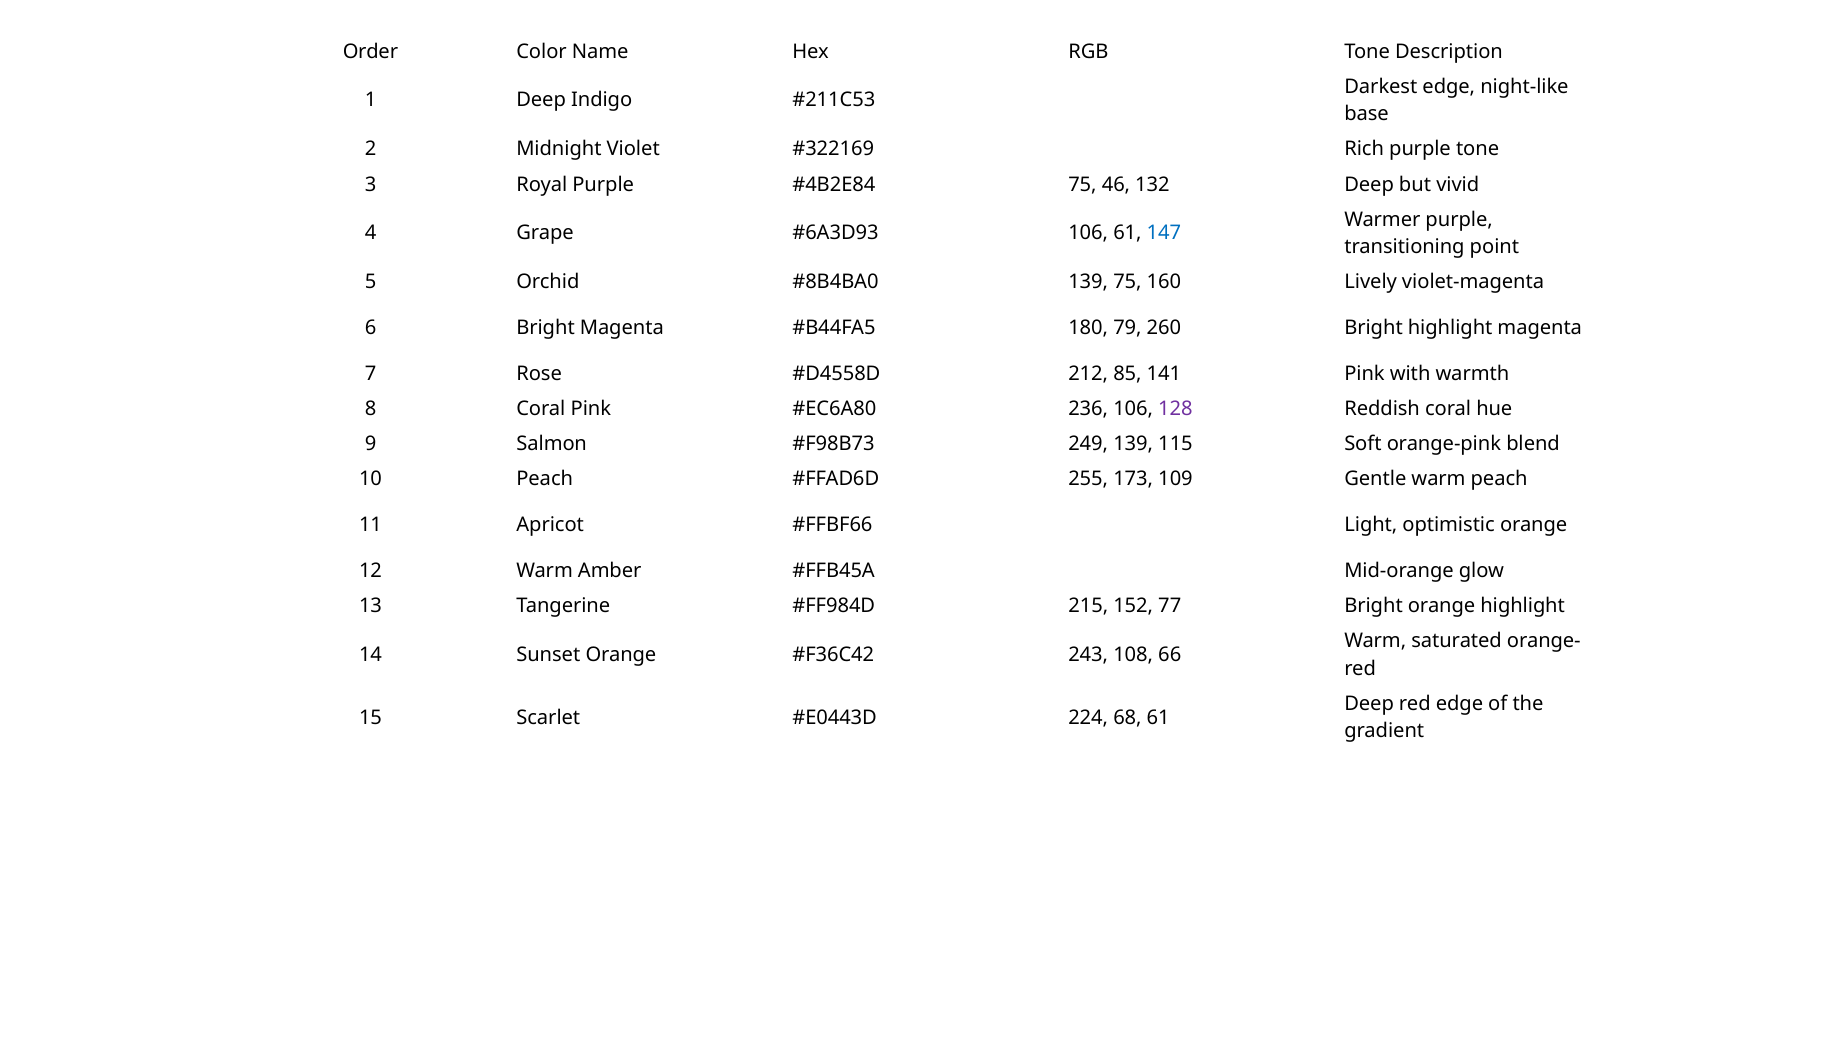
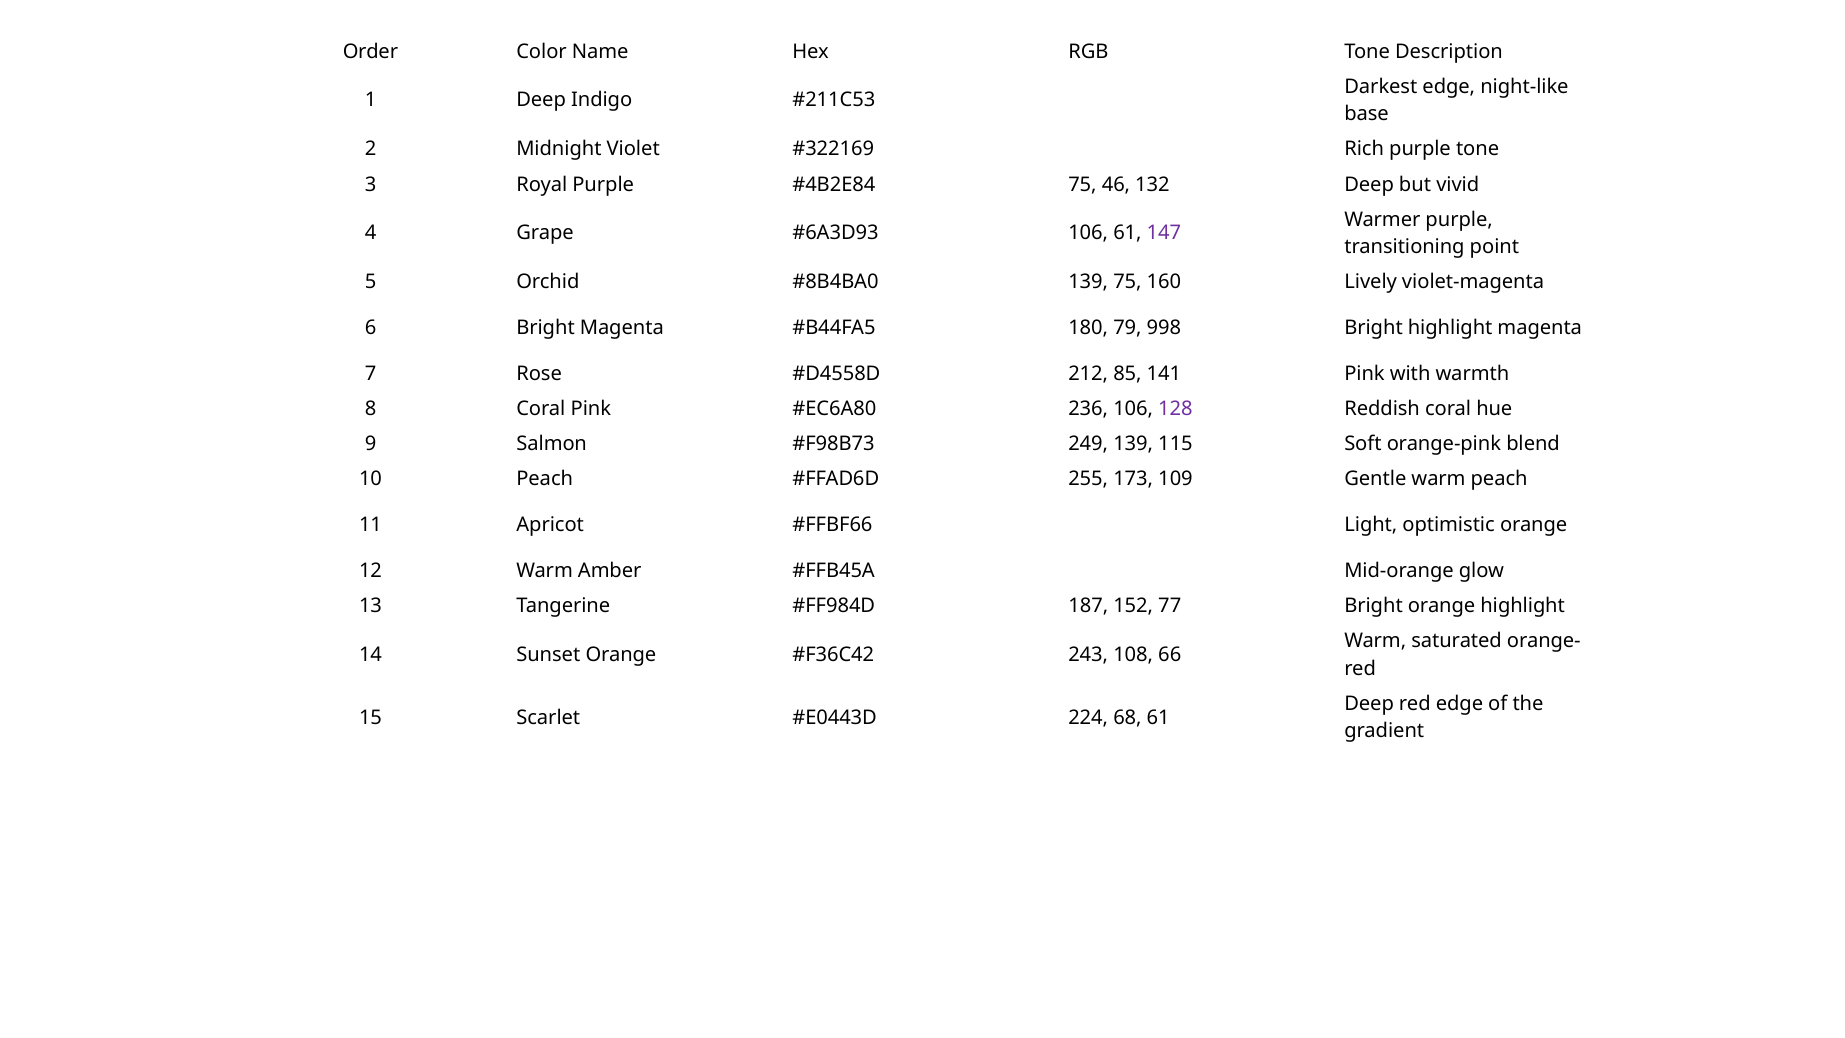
147 colour: blue -> purple (1164, 233)
260: 260 -> 998 (1164, 328)
215: 215 -> 187 (1088, 606)
